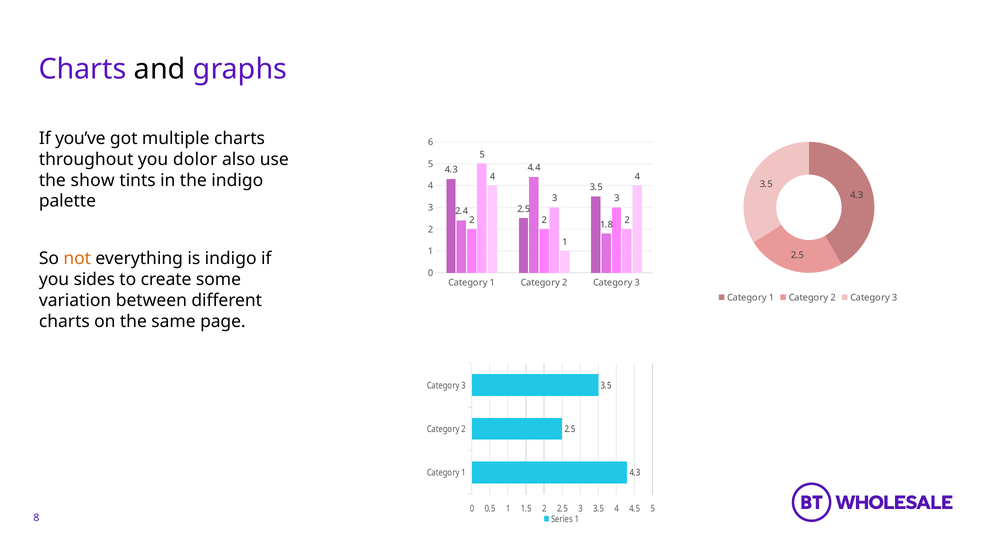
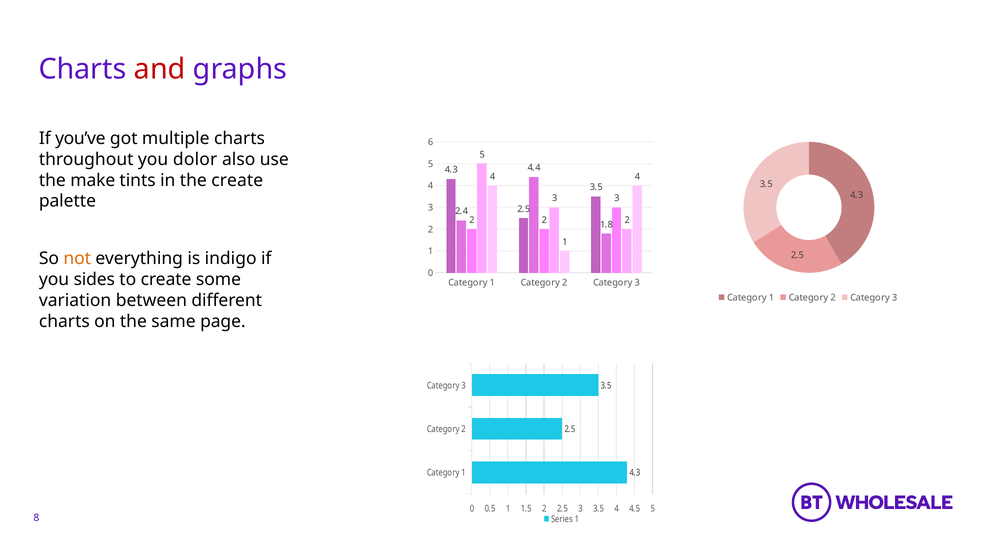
and colour: black -> red (160, 69)
show: show -> make (93, 180)
the indigo: indigo -> create (237, 180)
